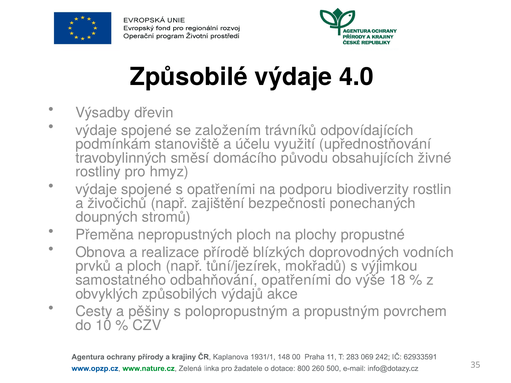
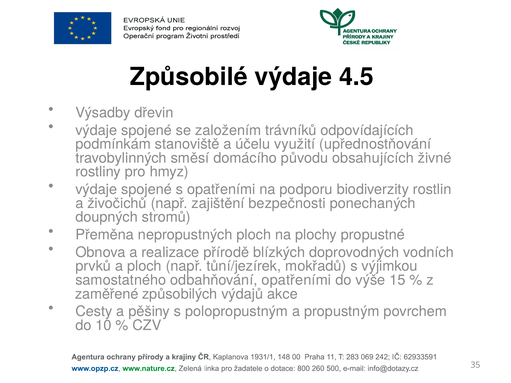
4.0: 4.0 -> 4.5 (356, 77)
18: 18 -> 15 (397, 280)
obvyklých: obvyklých -> zaměřené (107, 294)
